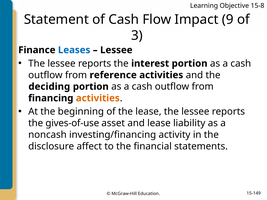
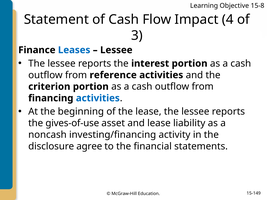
9: 9 -> 4 (228, 20)
deciding: deciding -> criterion (49, 87)
activities colour: orange -> blue (98, 98)
affect: affect -> agree (89, 146)
